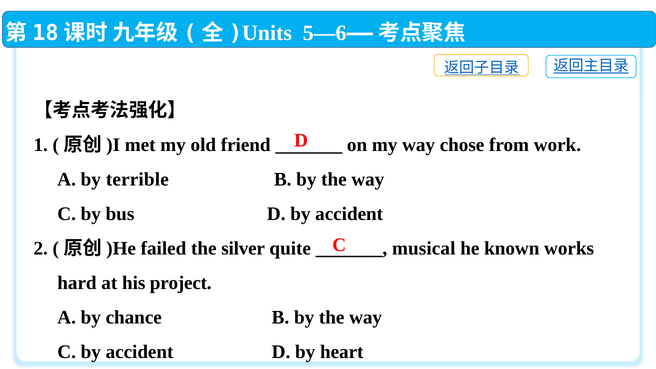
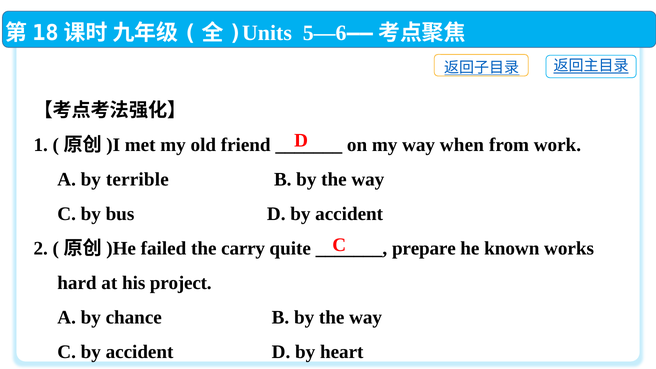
chose: chose -> when (462, 145)
silver: silver -> carry (243, 248)
musical: musical -> prepare (424, 248)
